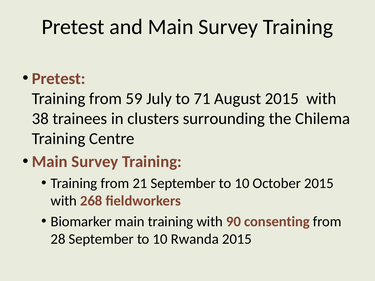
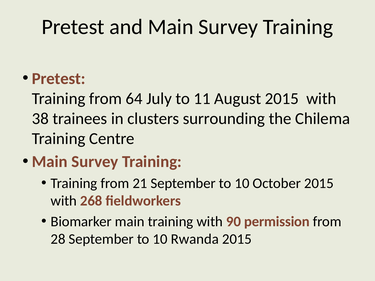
59: 59 -> 64 (134, 99)
71: 71 -> 11 (202, 99)
consenting: consenting -> permission (277, 222)
